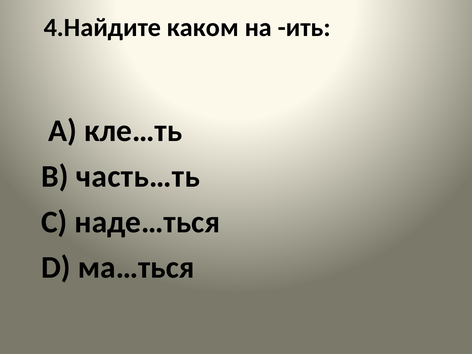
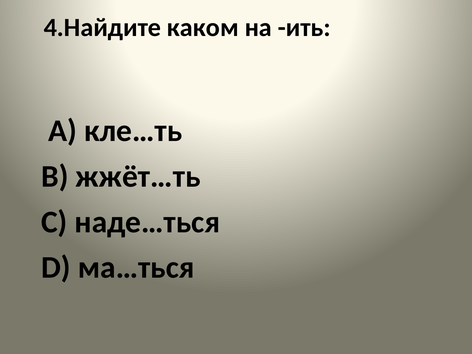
часть…ть: часть…ть -> жжёт…ть (138, 176)
